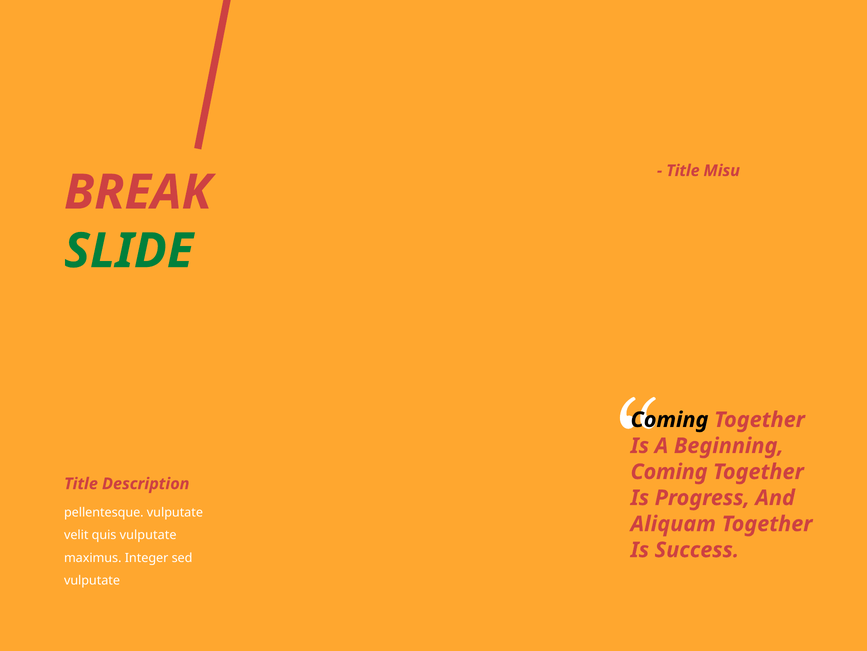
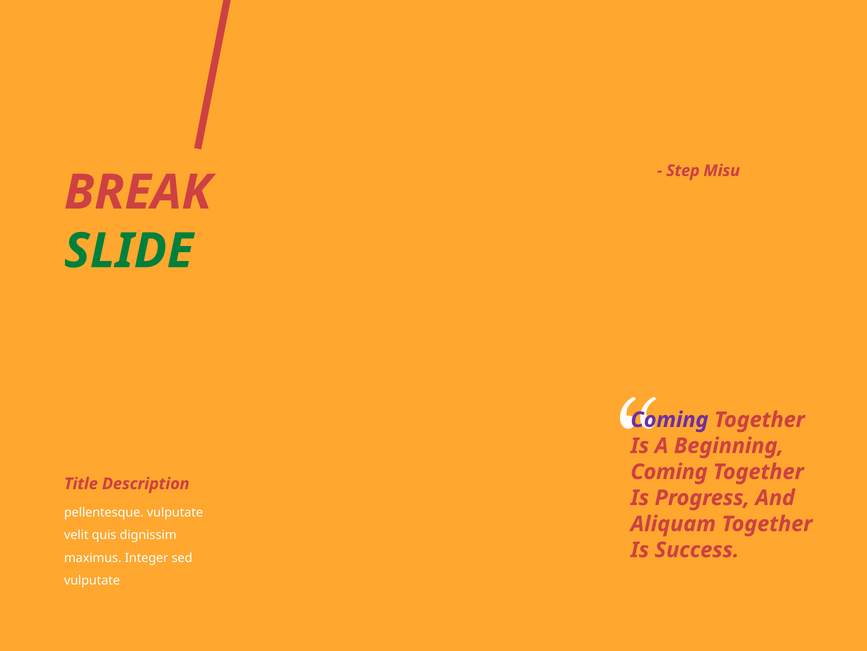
Title: Title -> Step (683, 170)
Coming colour: black -> purple (669, 419)
quis vulputate: vulputate -> dignissim (148, 535)
